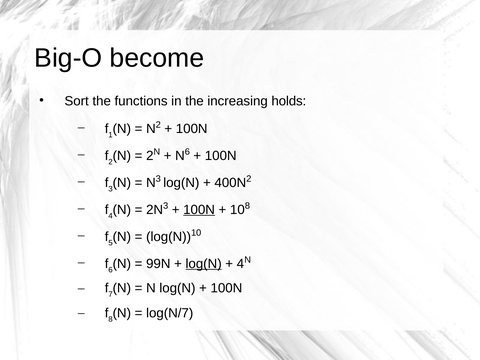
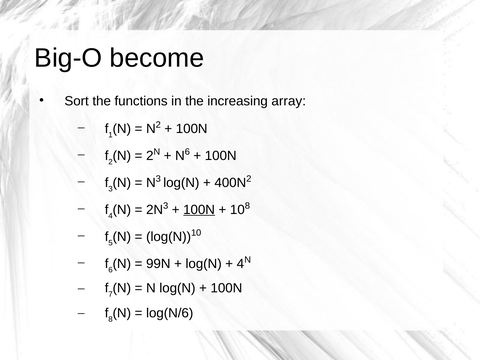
holds: holds -> array (289, 101)
log(N underline: present -> none (204, 264)
log(N/7: log(N/7 -> log(N/6 (170, 313)
